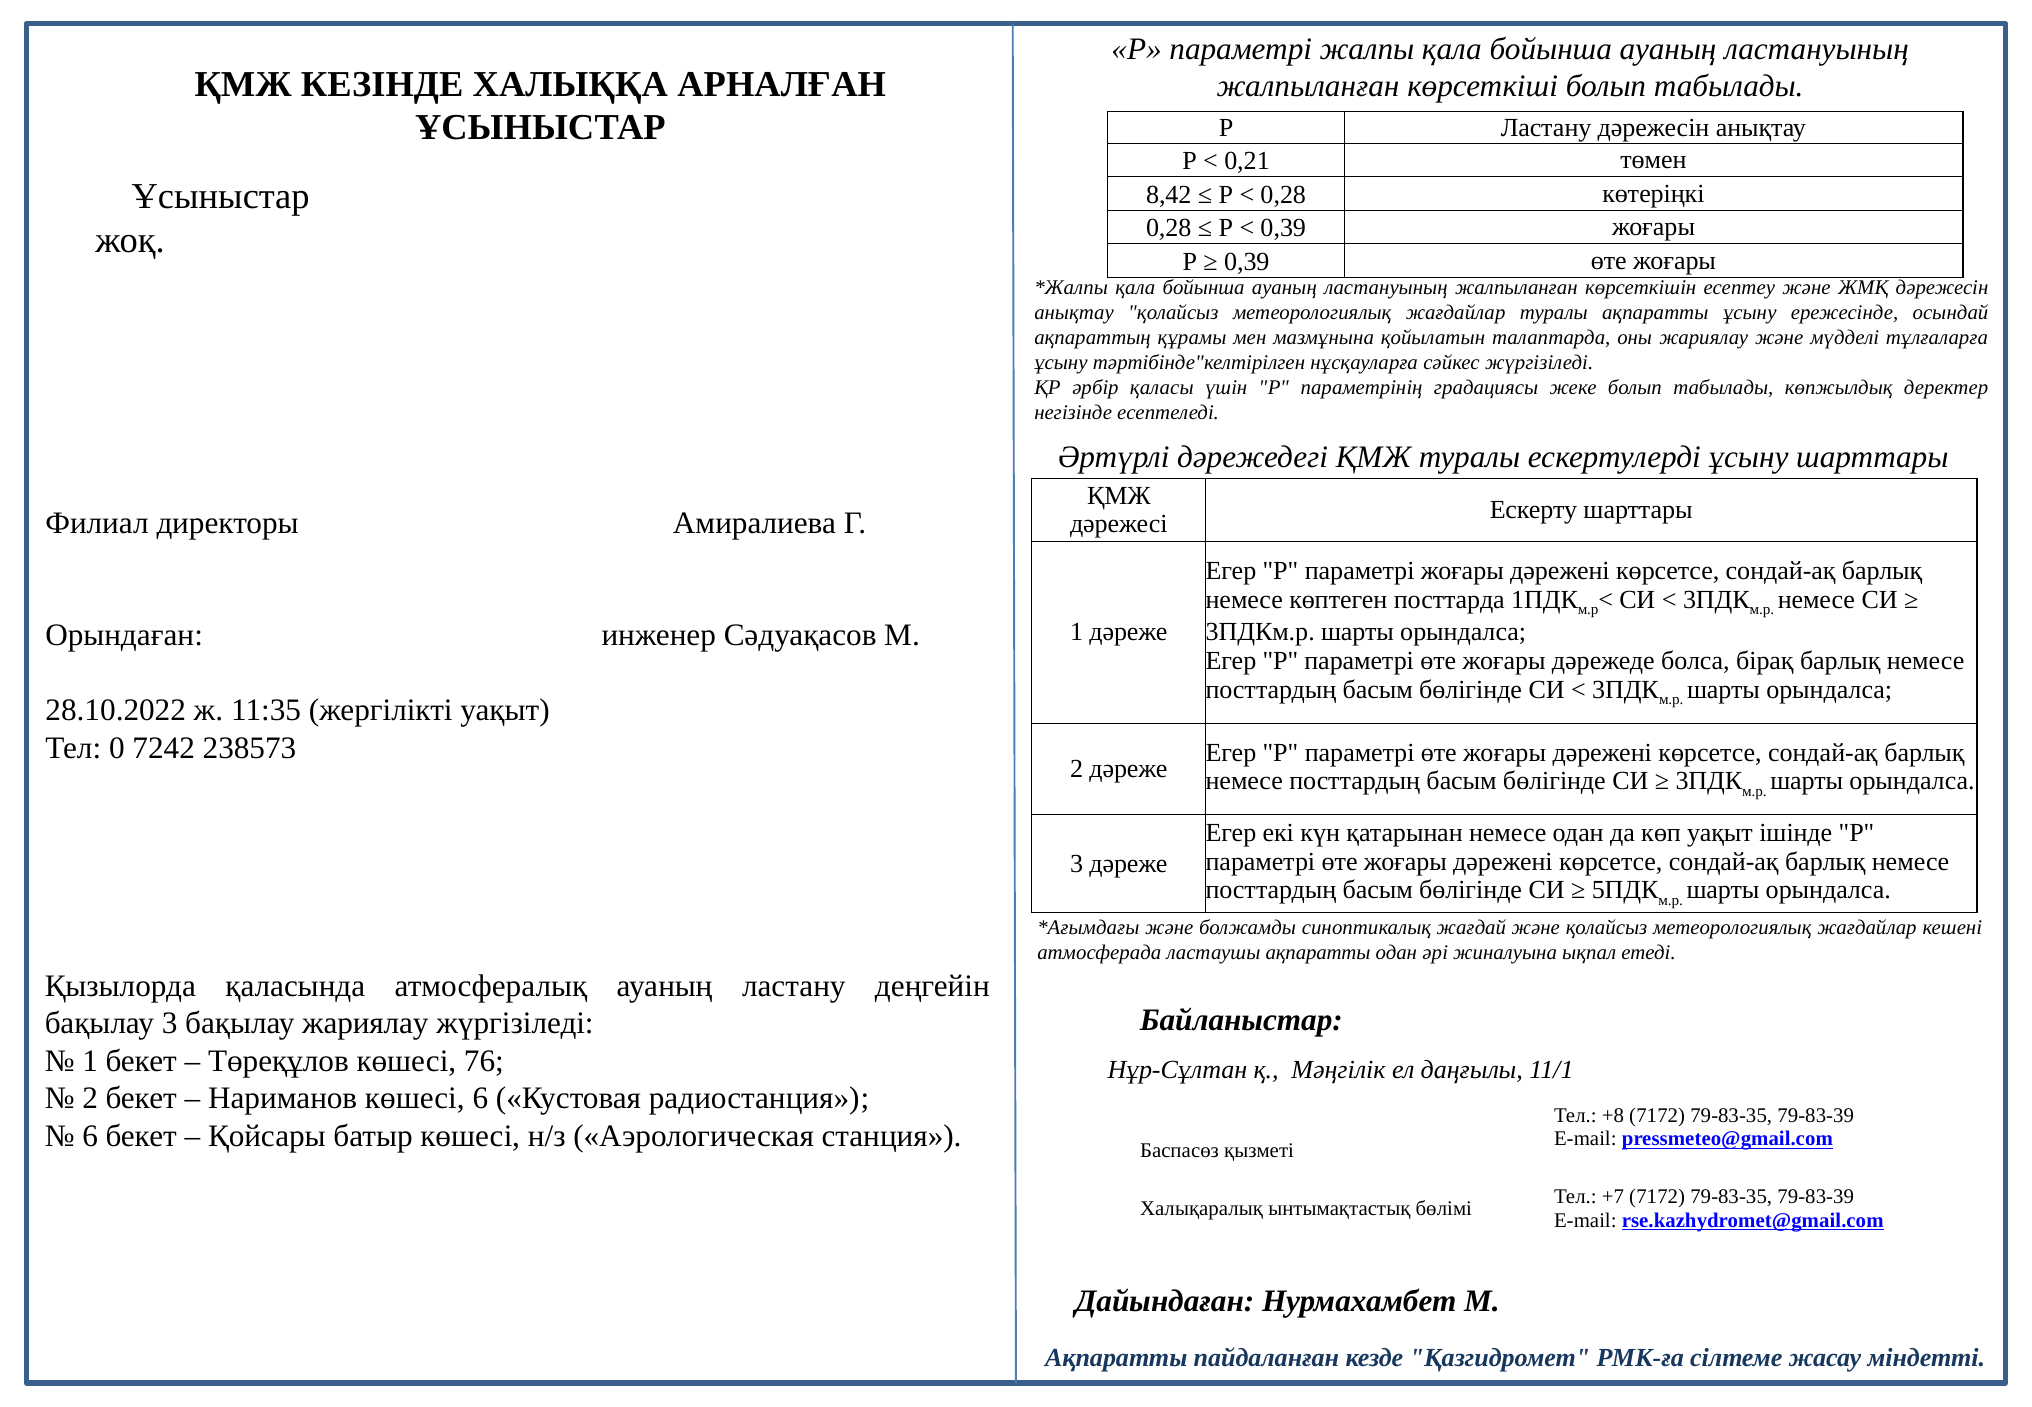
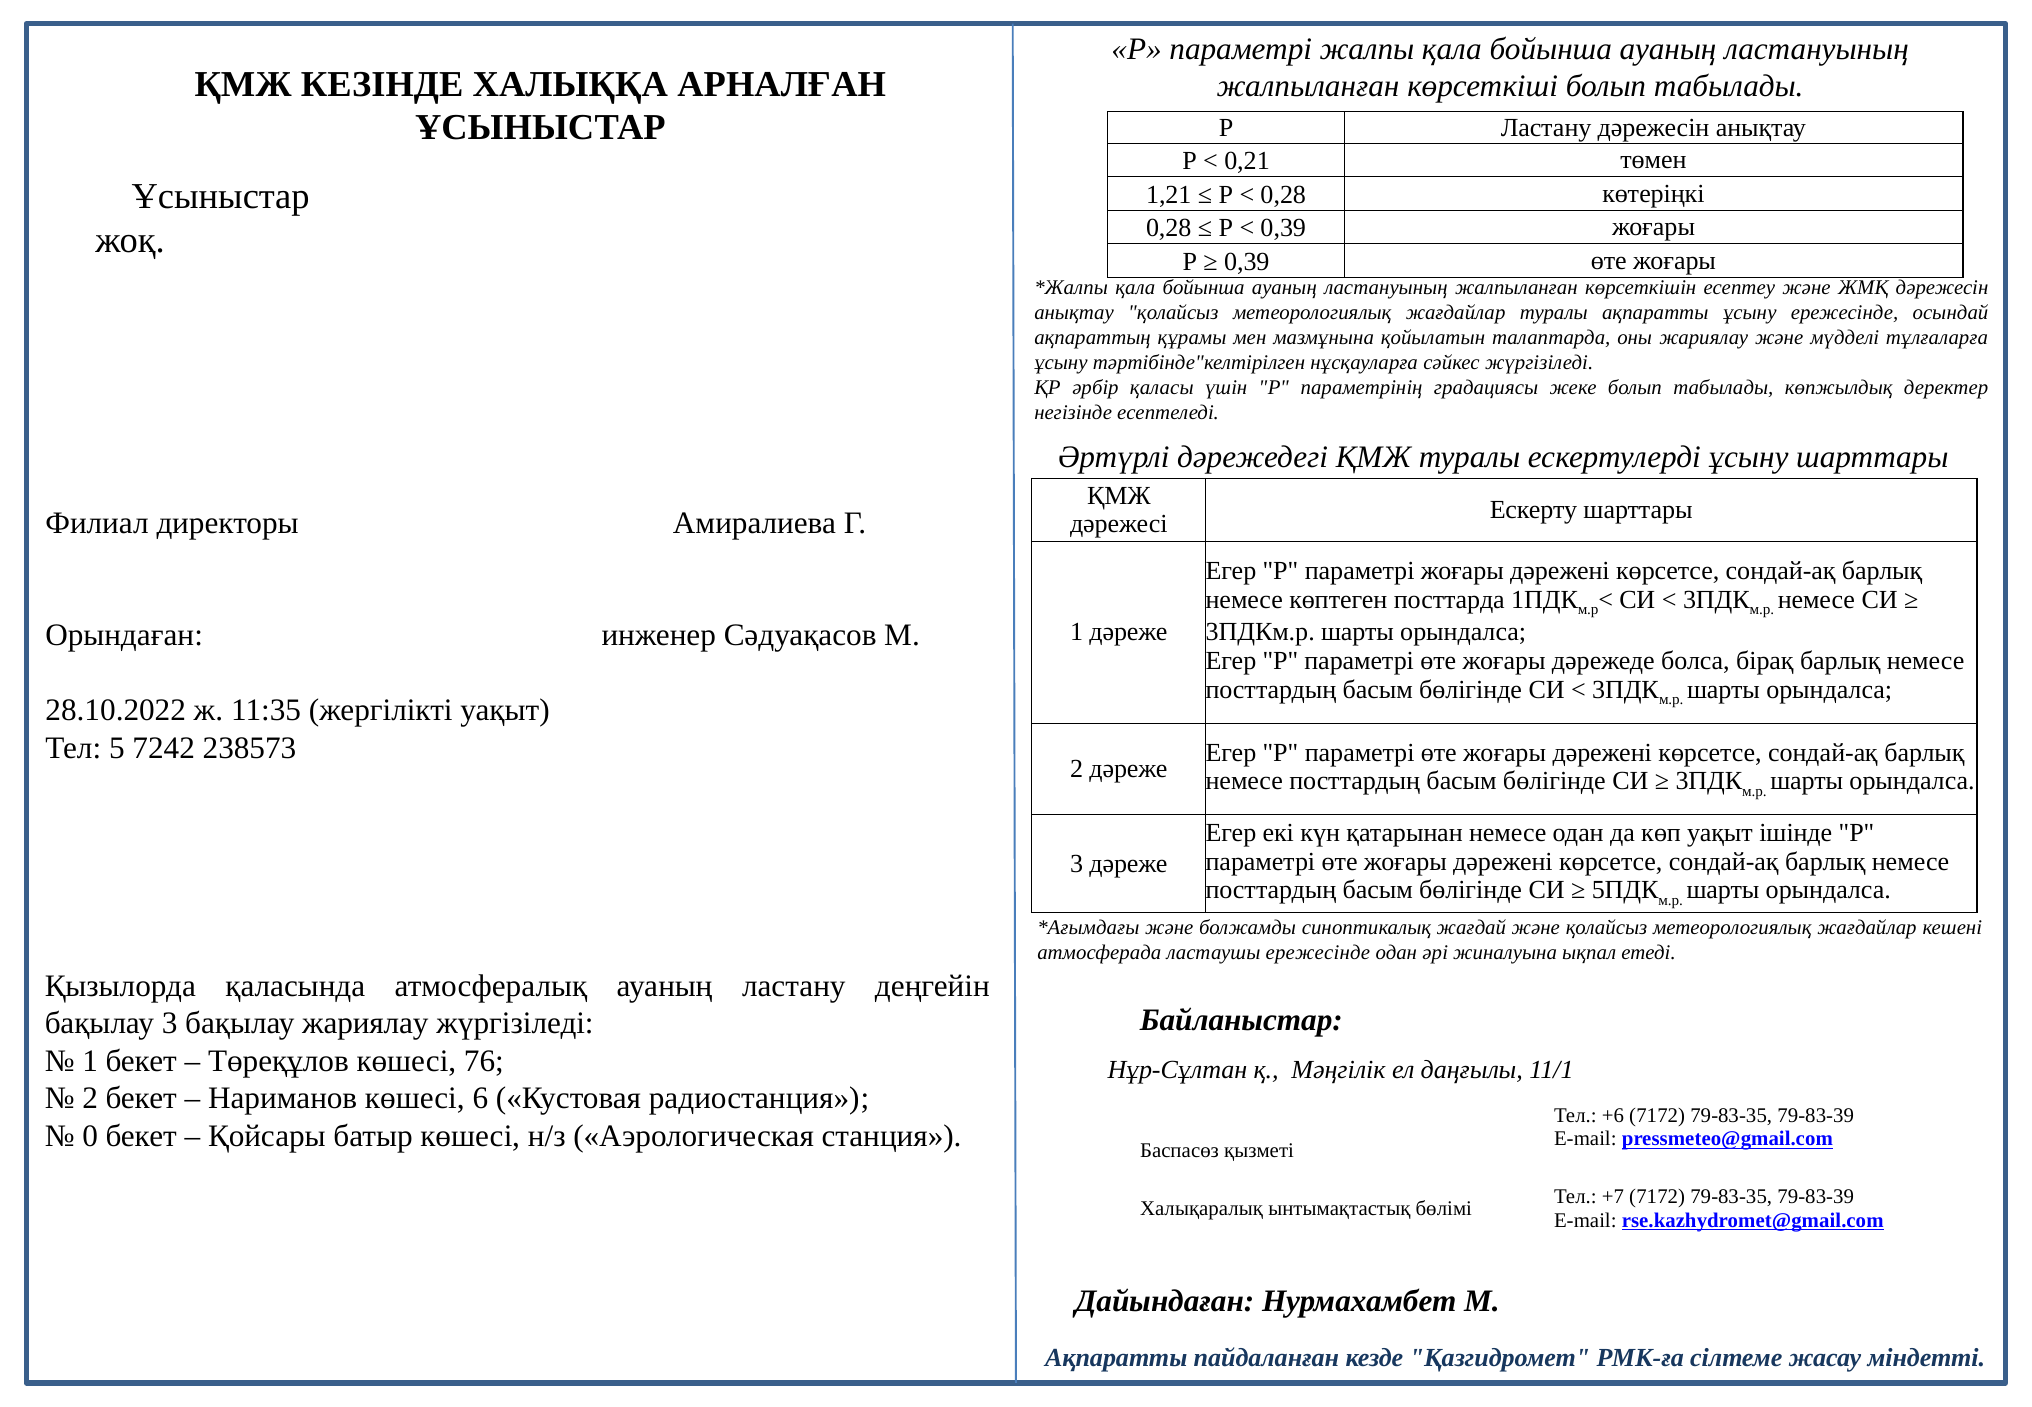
8,42: 8,42 -> 1,21 (1169, 195)
0: 0 -> 5 (117, 748)
ластаушы ақпаратты: ақпаратты -> ережесінде (1318, 953)
+8: +8 -> +6 (1613, 1116)
6: 6 -> 0 (90, 1136)
